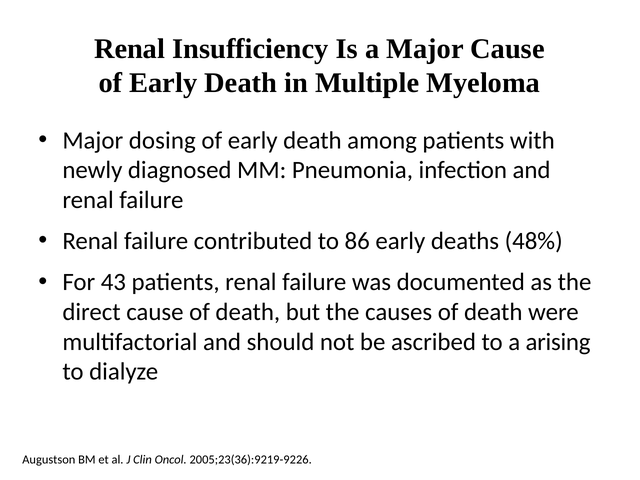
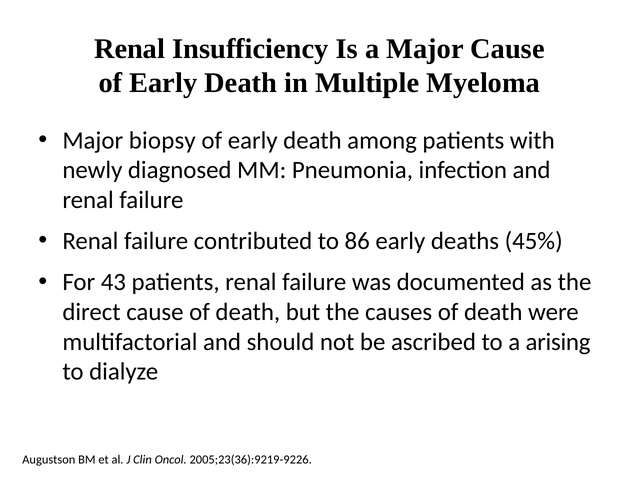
dosing: dosing -> biopsy (162, 140)
48%: 48% -> 45% (534, 241)
